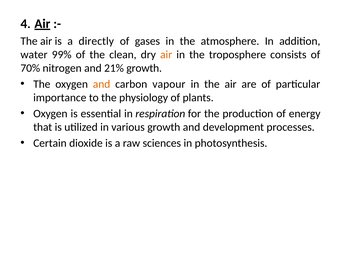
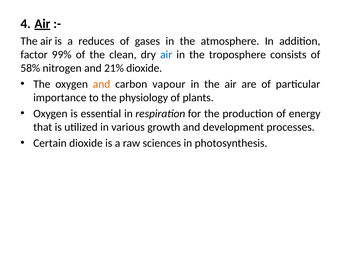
directly: directly -> reduces (96, 41)
water: water -> factor (34, 55)
air colour: orange -> blue (166, 55)
70%: 70% -> 58% (30, 68)
21% growth: growth -> dioxide (144, 68)
